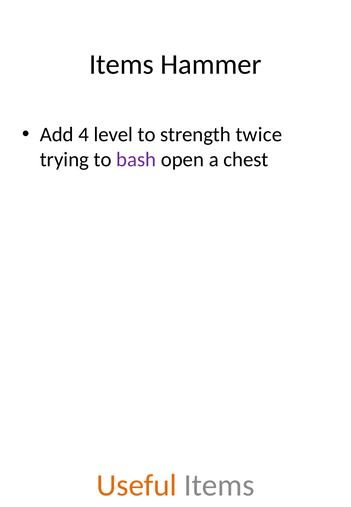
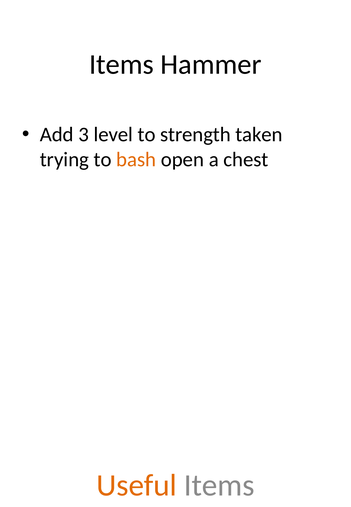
4: 4 -> 3 (84, 135)
twice: twice -> taken (259, 135)
bash colour: purple -> orange (136, 160)
